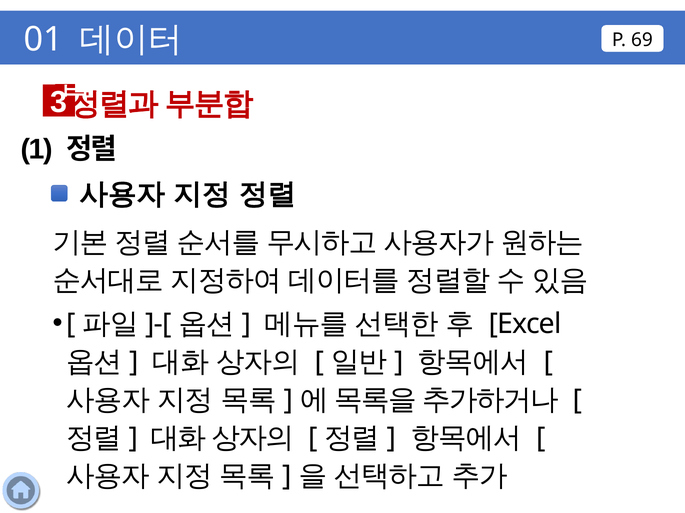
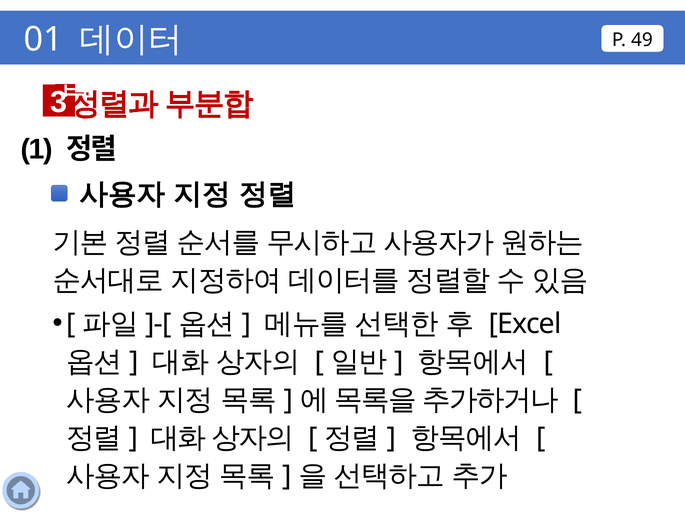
69: 69 -> 49 (642, 40)
